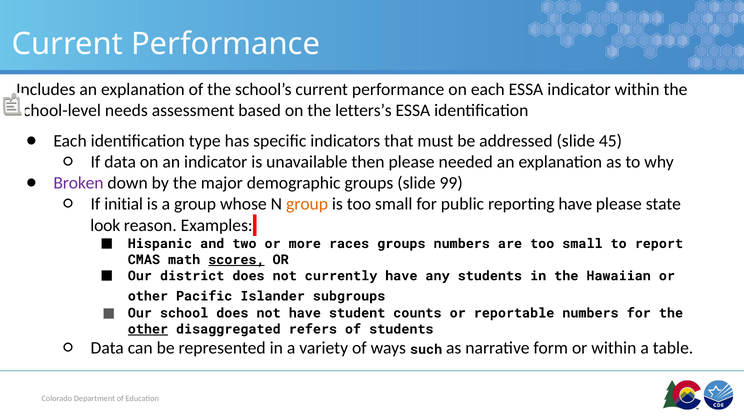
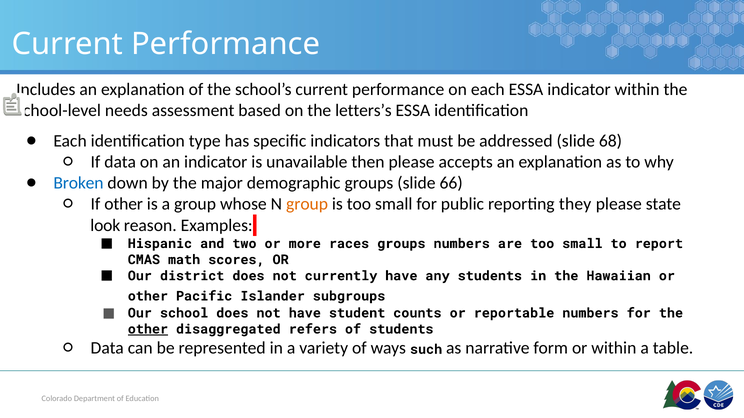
45: 45 -> 68 (610, 141)
needed: needed -> accepts (466, 162)
Broken colour: purple -> blue (78, 183)
99: 99 -> 66 (451, 183)
If initial: initial -> other (124, 204)
reporting have: have -> they (575, 204)
scores underline: present -> none (236, 260)
